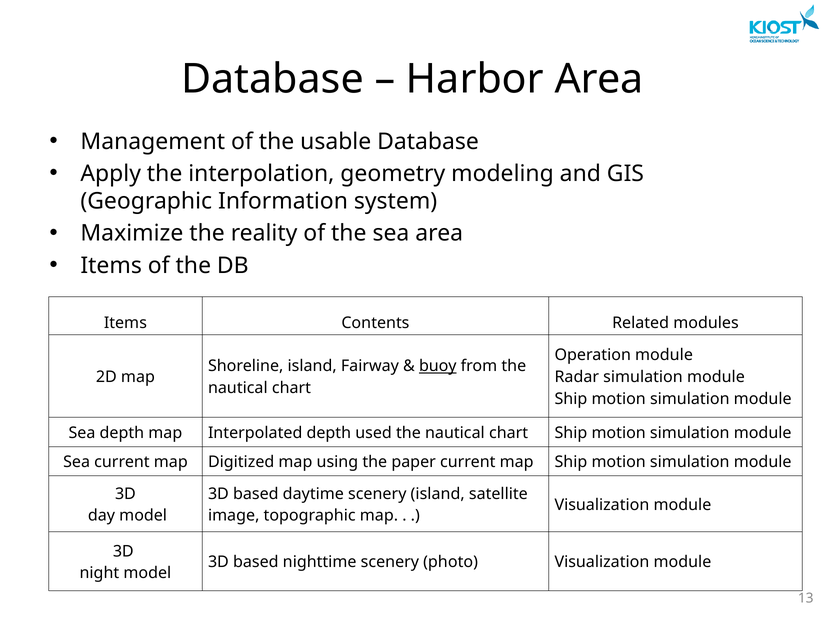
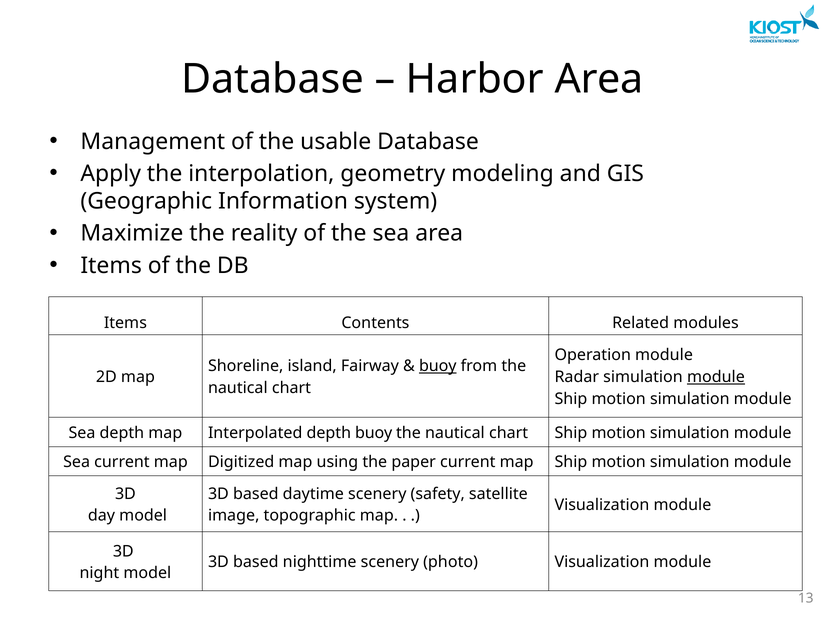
module underline: none -> present (716, 377)
depth used: used -> buoy (374, 433)
scenery island: island -> safety (438, 494)
